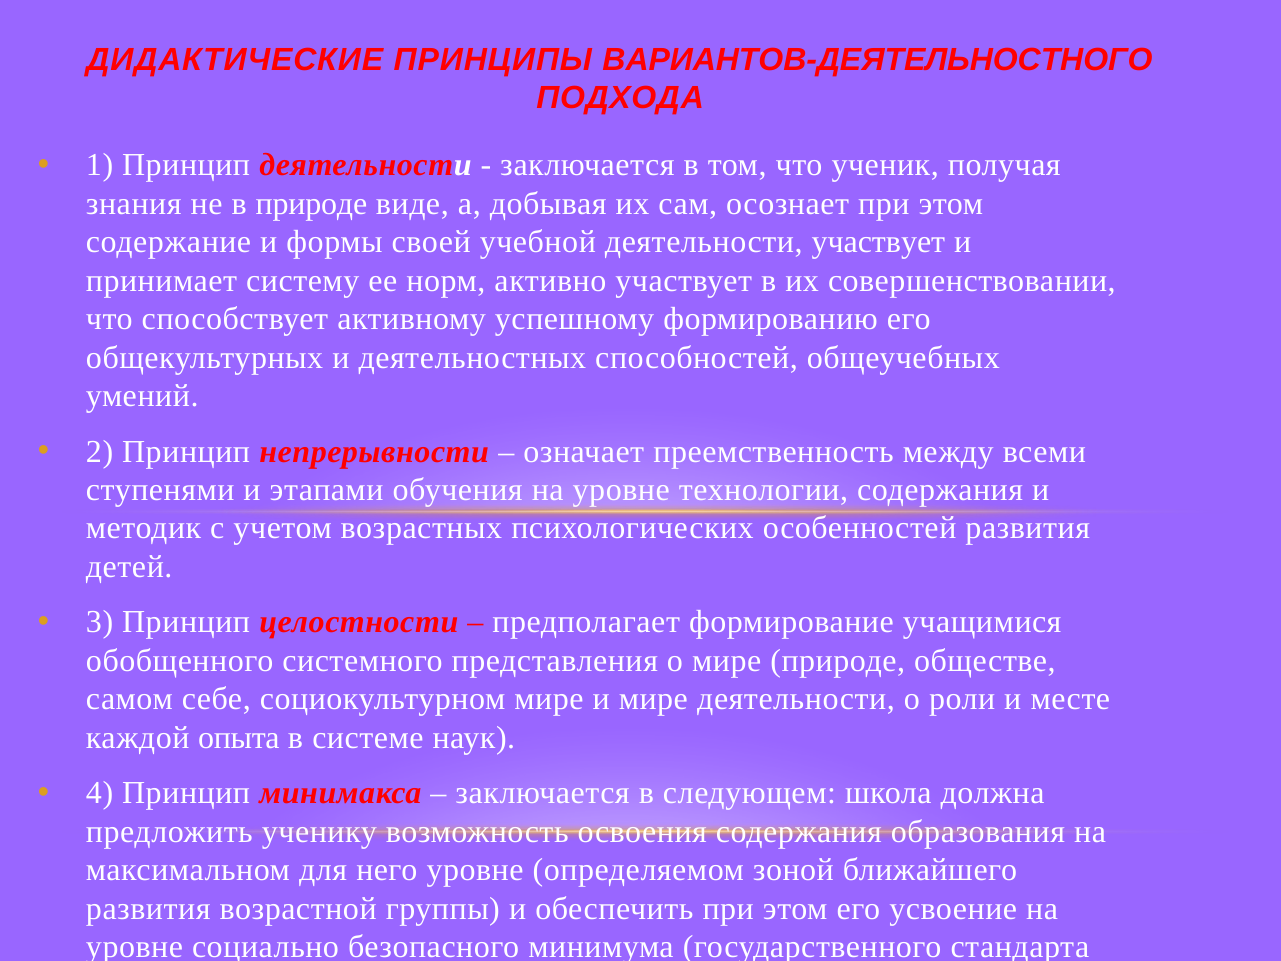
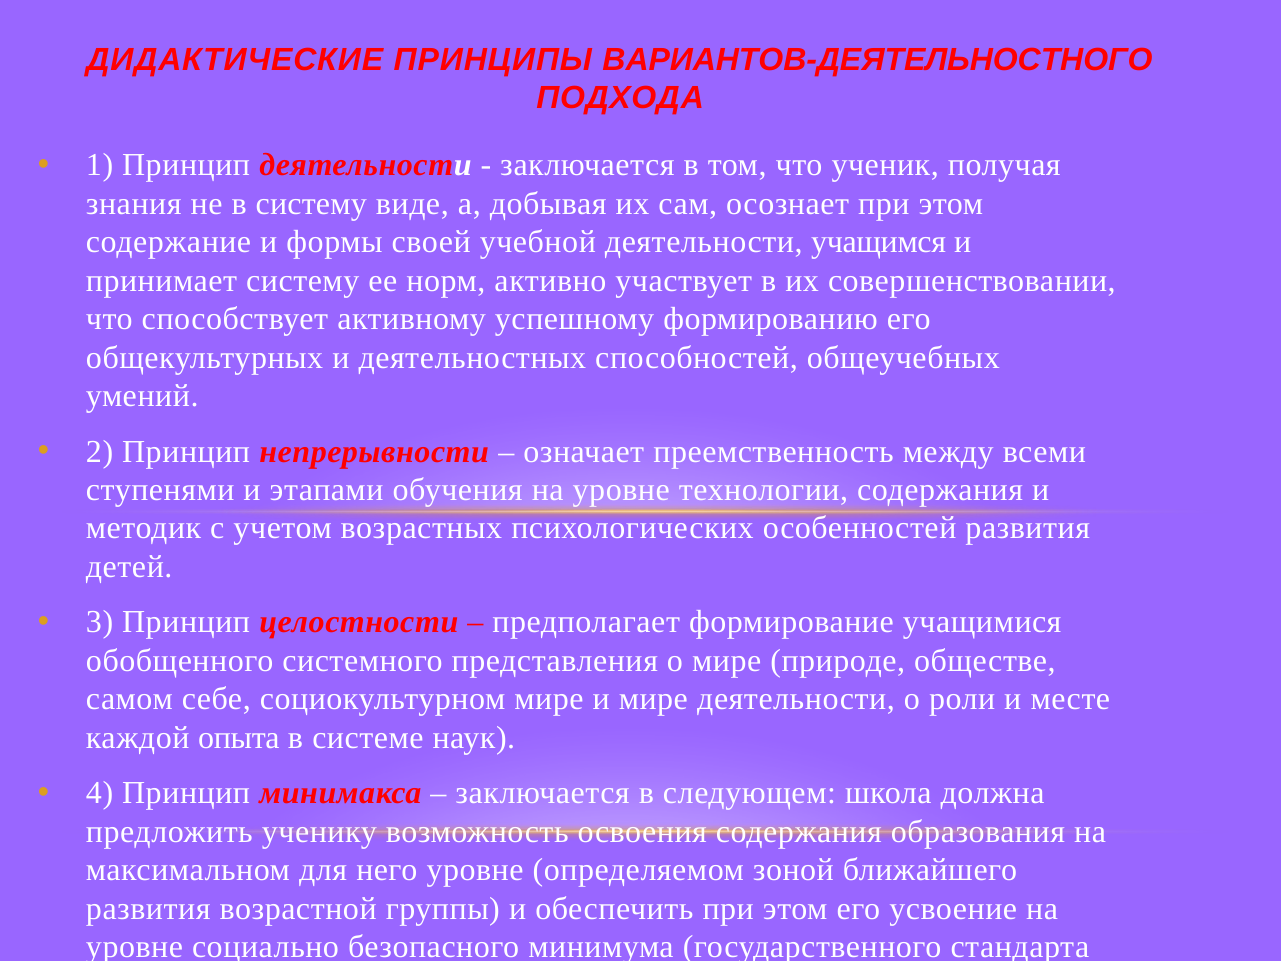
в природе: природе -> систему (311, 204)
деятельности участвует: участвует -> учащимся (879, 242)
